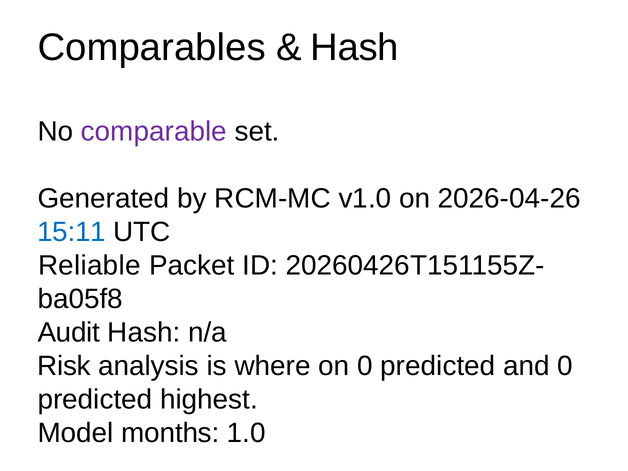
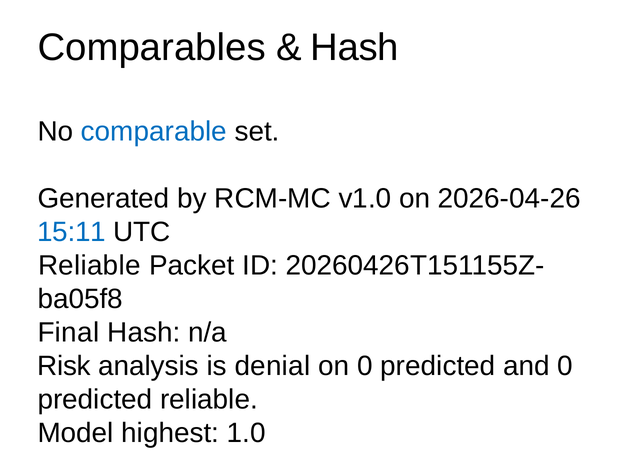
comparable colour: purple -> blue (154, 132)
Audit: Audit -> Final (68, 333)
where: where -> denial (272, 366)
predicted highest: highest -> reliable (209, 400)
months: months -> highest (170, 433)
